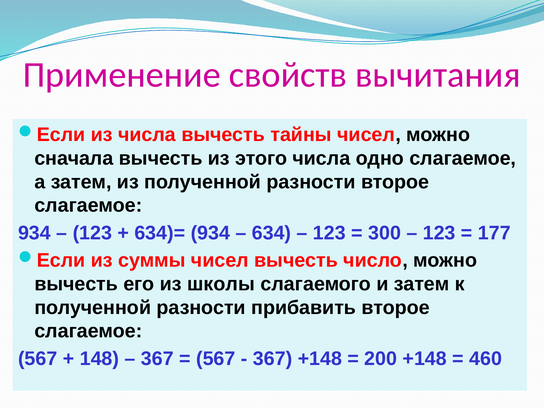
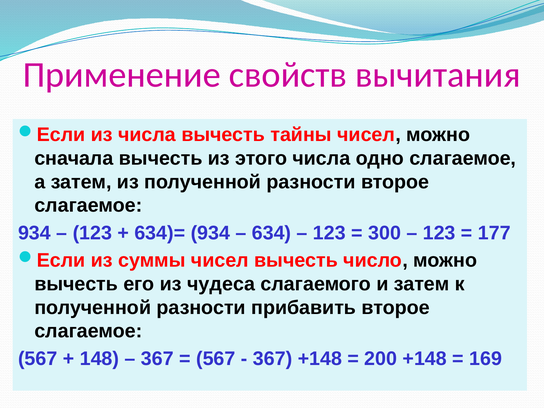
школы: школы -> чудеса (221, 284)
460: 460 -> 169 (486, 359)
